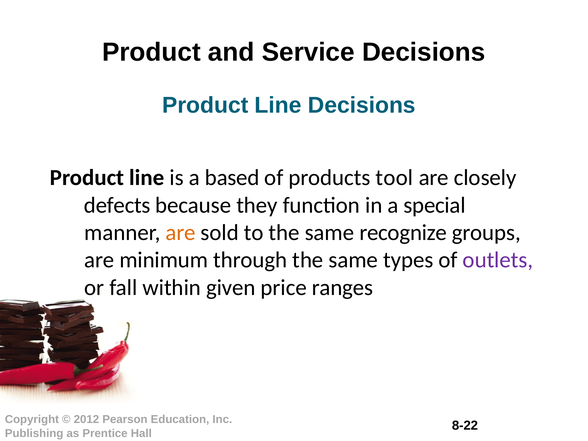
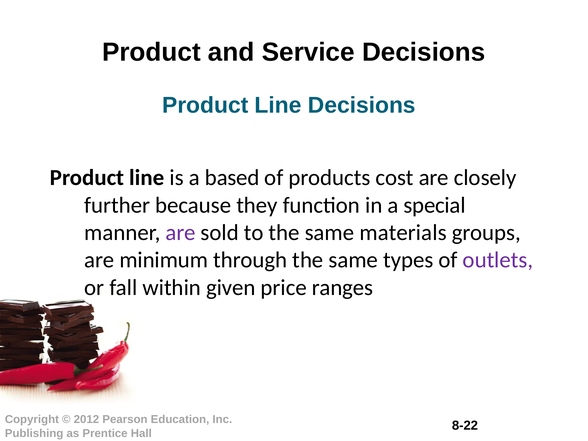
tool: tool -> cost (395, 178)
defects: defects -> further (117, 205)
are colour: orange -> purple (181, 233)
recognize: recognize -> materials (403, 233)
